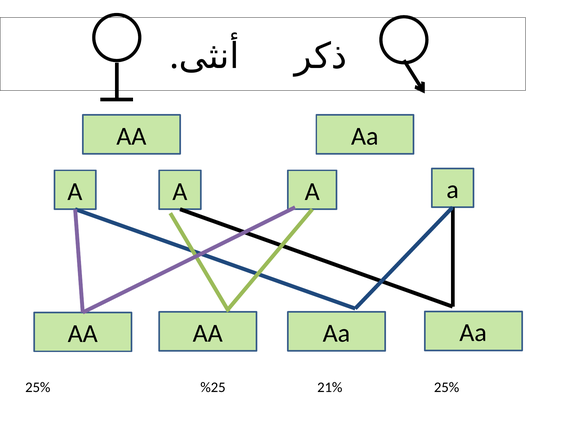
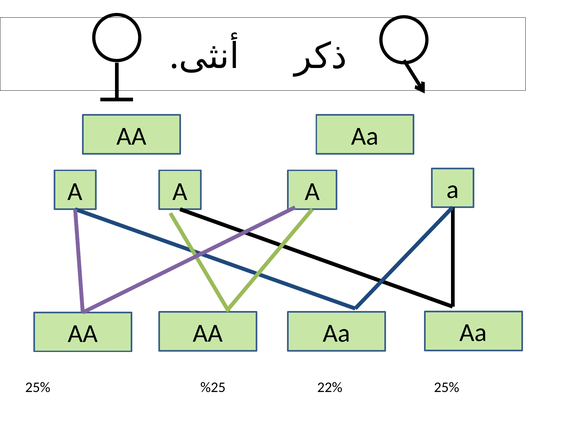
21%: 21% -> 22% (330, 387)
